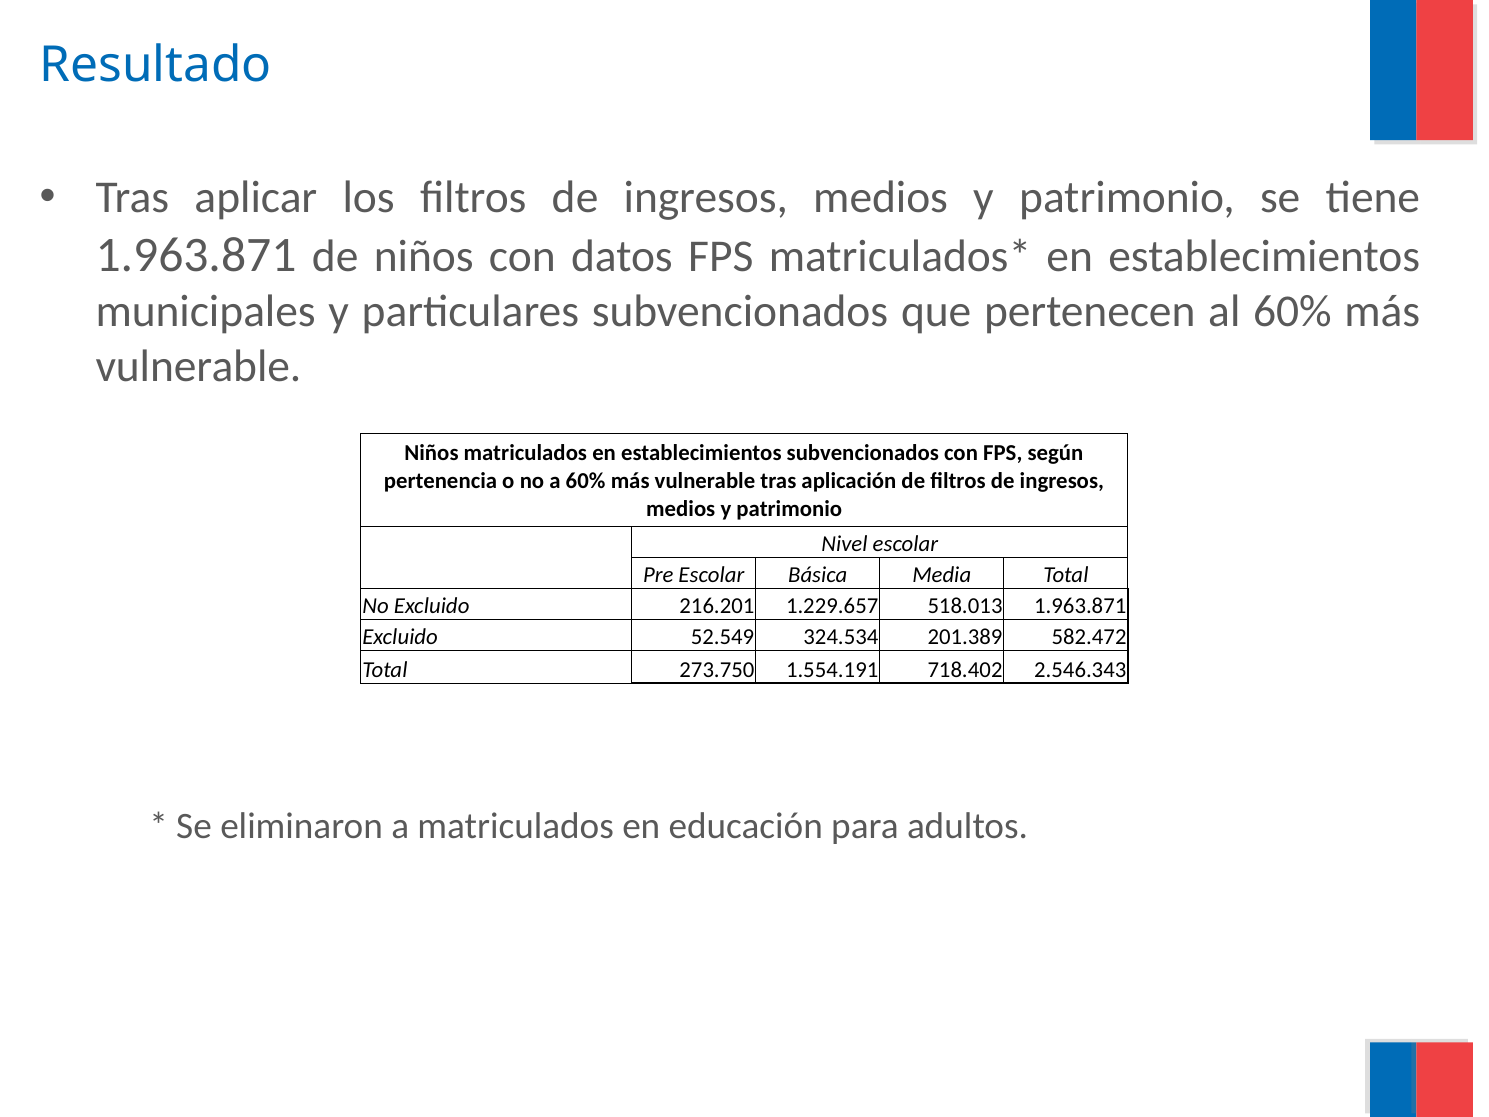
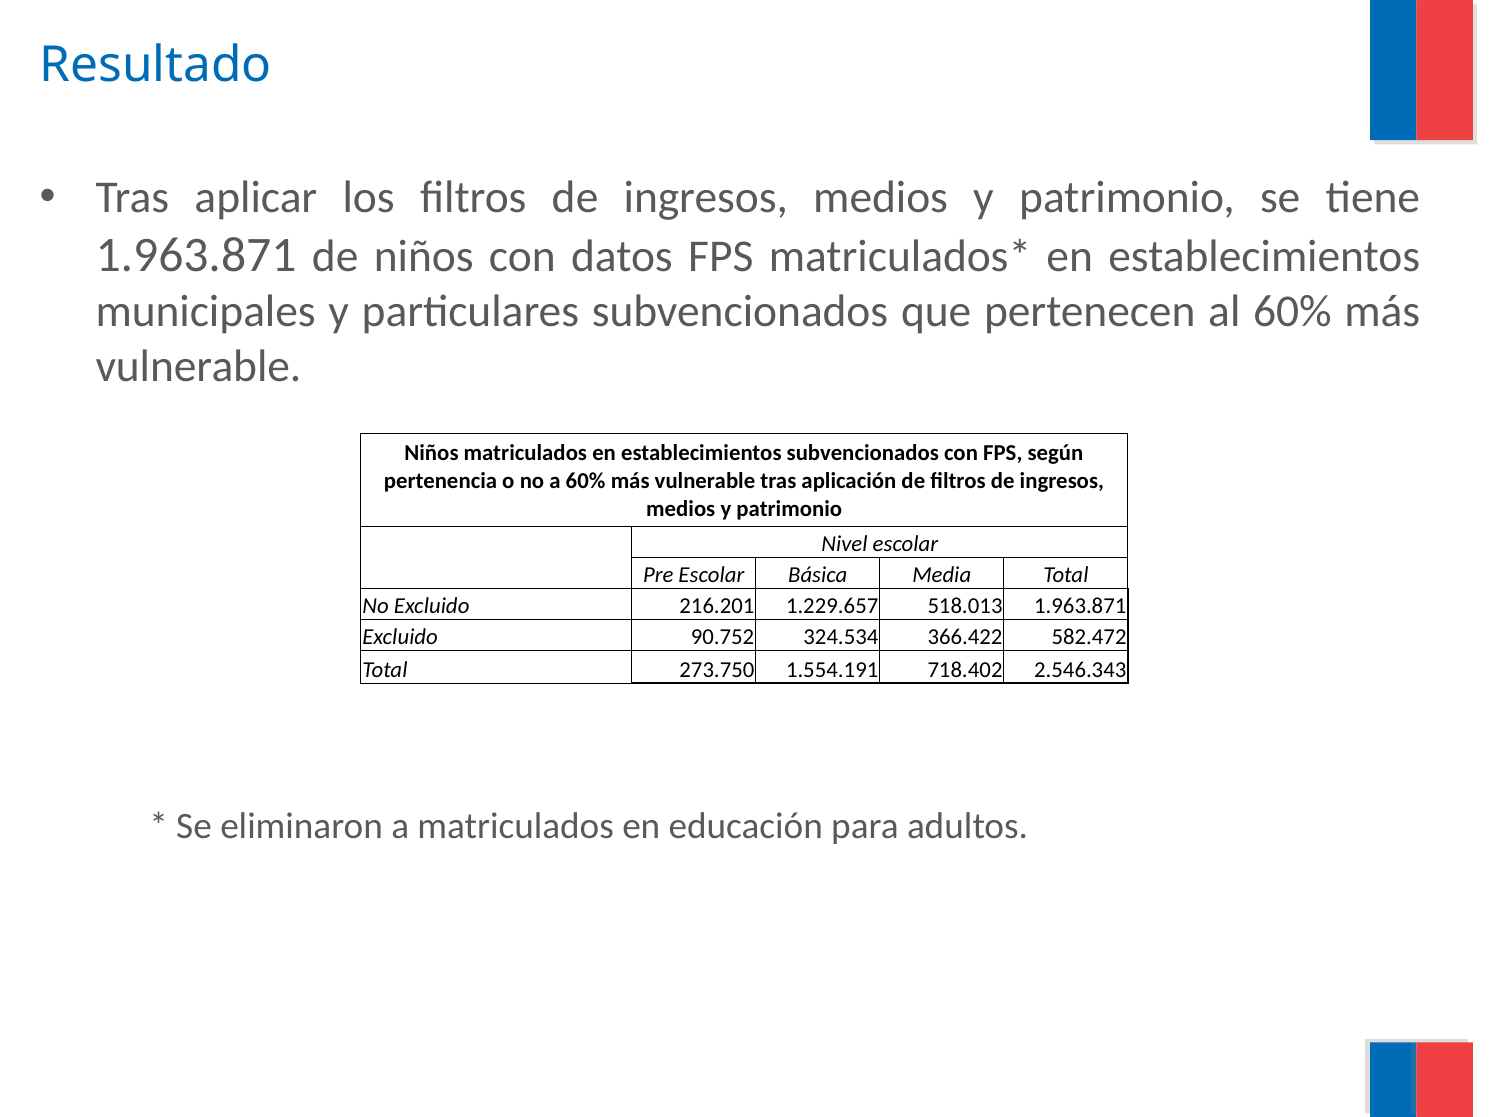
52.549: 52.549 -> 90.752 (722, 637)
201.389: 201.389 -> 366.422 (965, 637)
